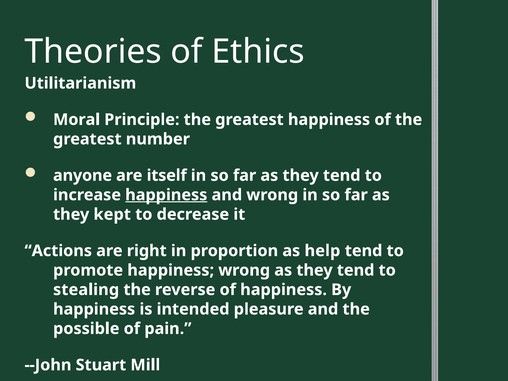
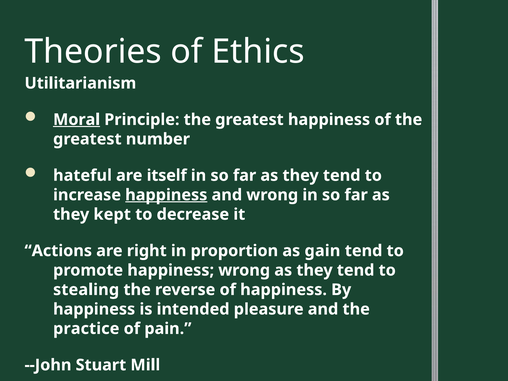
Moral underline: none -> present (77, 120)
anyone: anyone -> hateful (82, 175)
help: help -> gain (322, 251)
possible: possible -> practice (86, 329)
